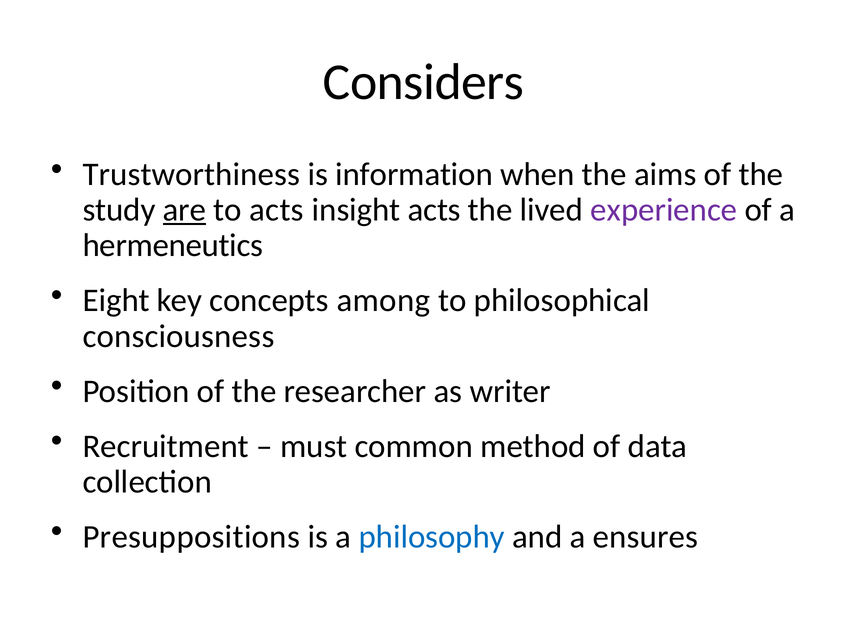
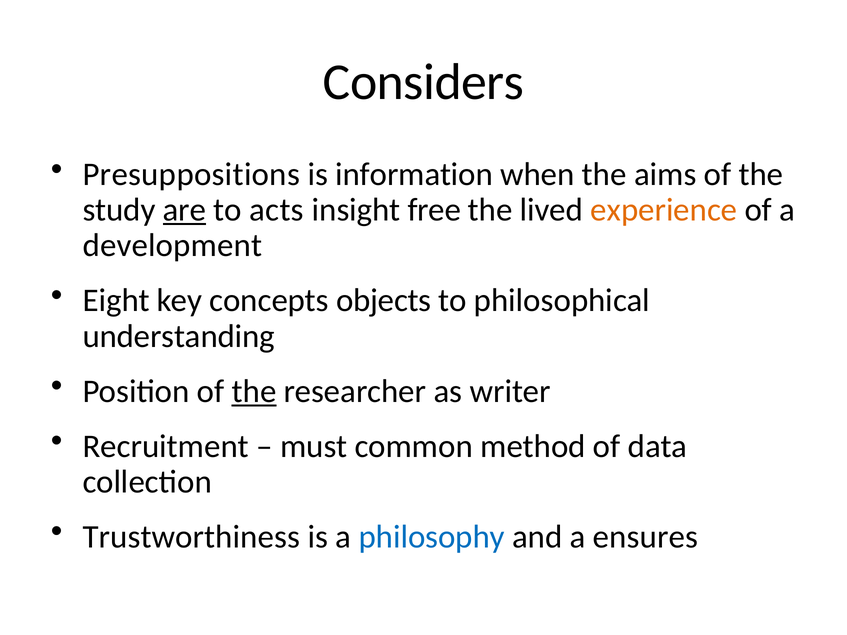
Trustworthiness: Trustworthiness -> Presuppositions (191, 175)
insight acts: acts -> free (434, 210)
experience colour: purple -> orange (664, 210)
hermeneutics: hermeneutics -> development (173, 246)
among: among -> objects (384, 301)
consciousness: consciousness -> understanding (179, 336)
the underline: none -> present (254, 391)
Presuppositions: Presuppositions -> Trustworthiness (191, 537)
